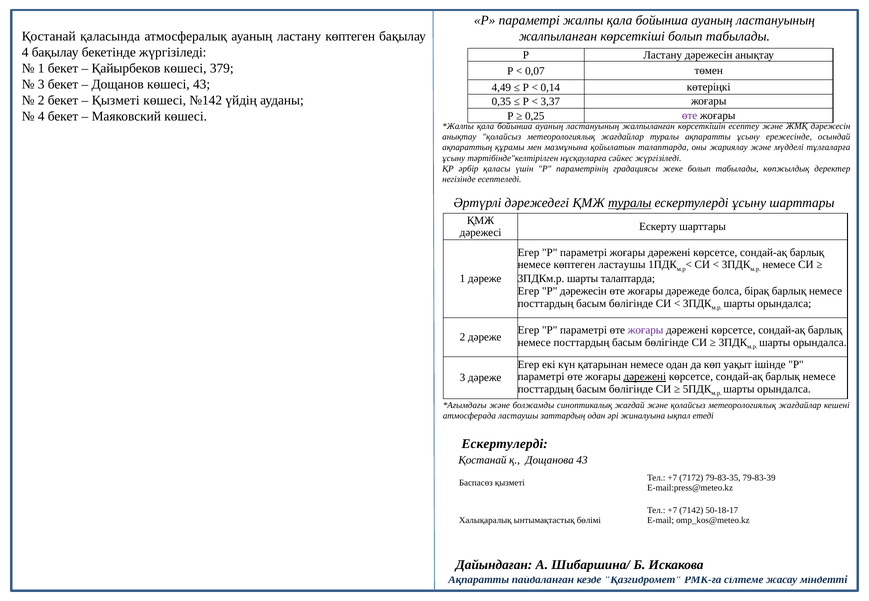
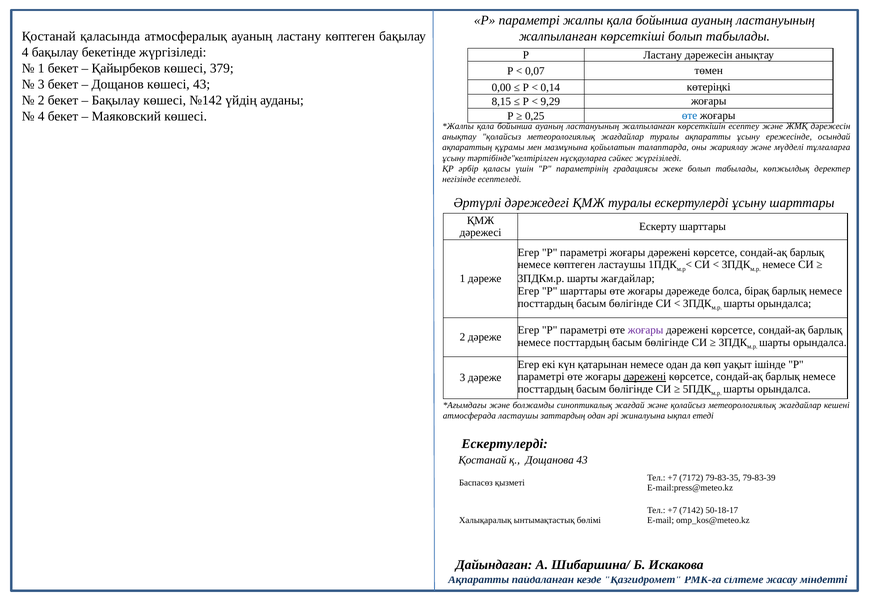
4,49: 4,49 -> 0,00 (501, 87)
Қызметі: Қызметі -> Бақылау (116, 100)
0,35: 0,35 -> 8,15 (501, 102)
3,37: 3,37 -> 9,29 (550, 102)
өте colour: purple -> blue (690, 116)
туралы underline: present -> none (630, 203)
шарты талаптарда: талаптарда -> жағдайлар (628, 279)
P дәрежесін: дәрежесін -> шарттары (583, 291)
